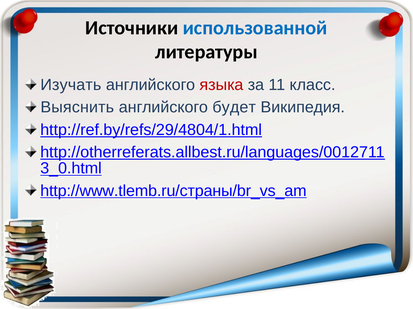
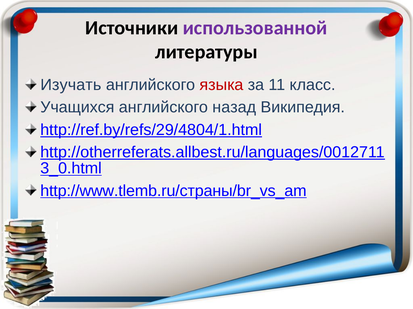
использованной colour: blue -> purple (255, 28)
Выяснить: Выяснить -> Учащихся (77, 108)
будет: будет -> назад (234, 108)
